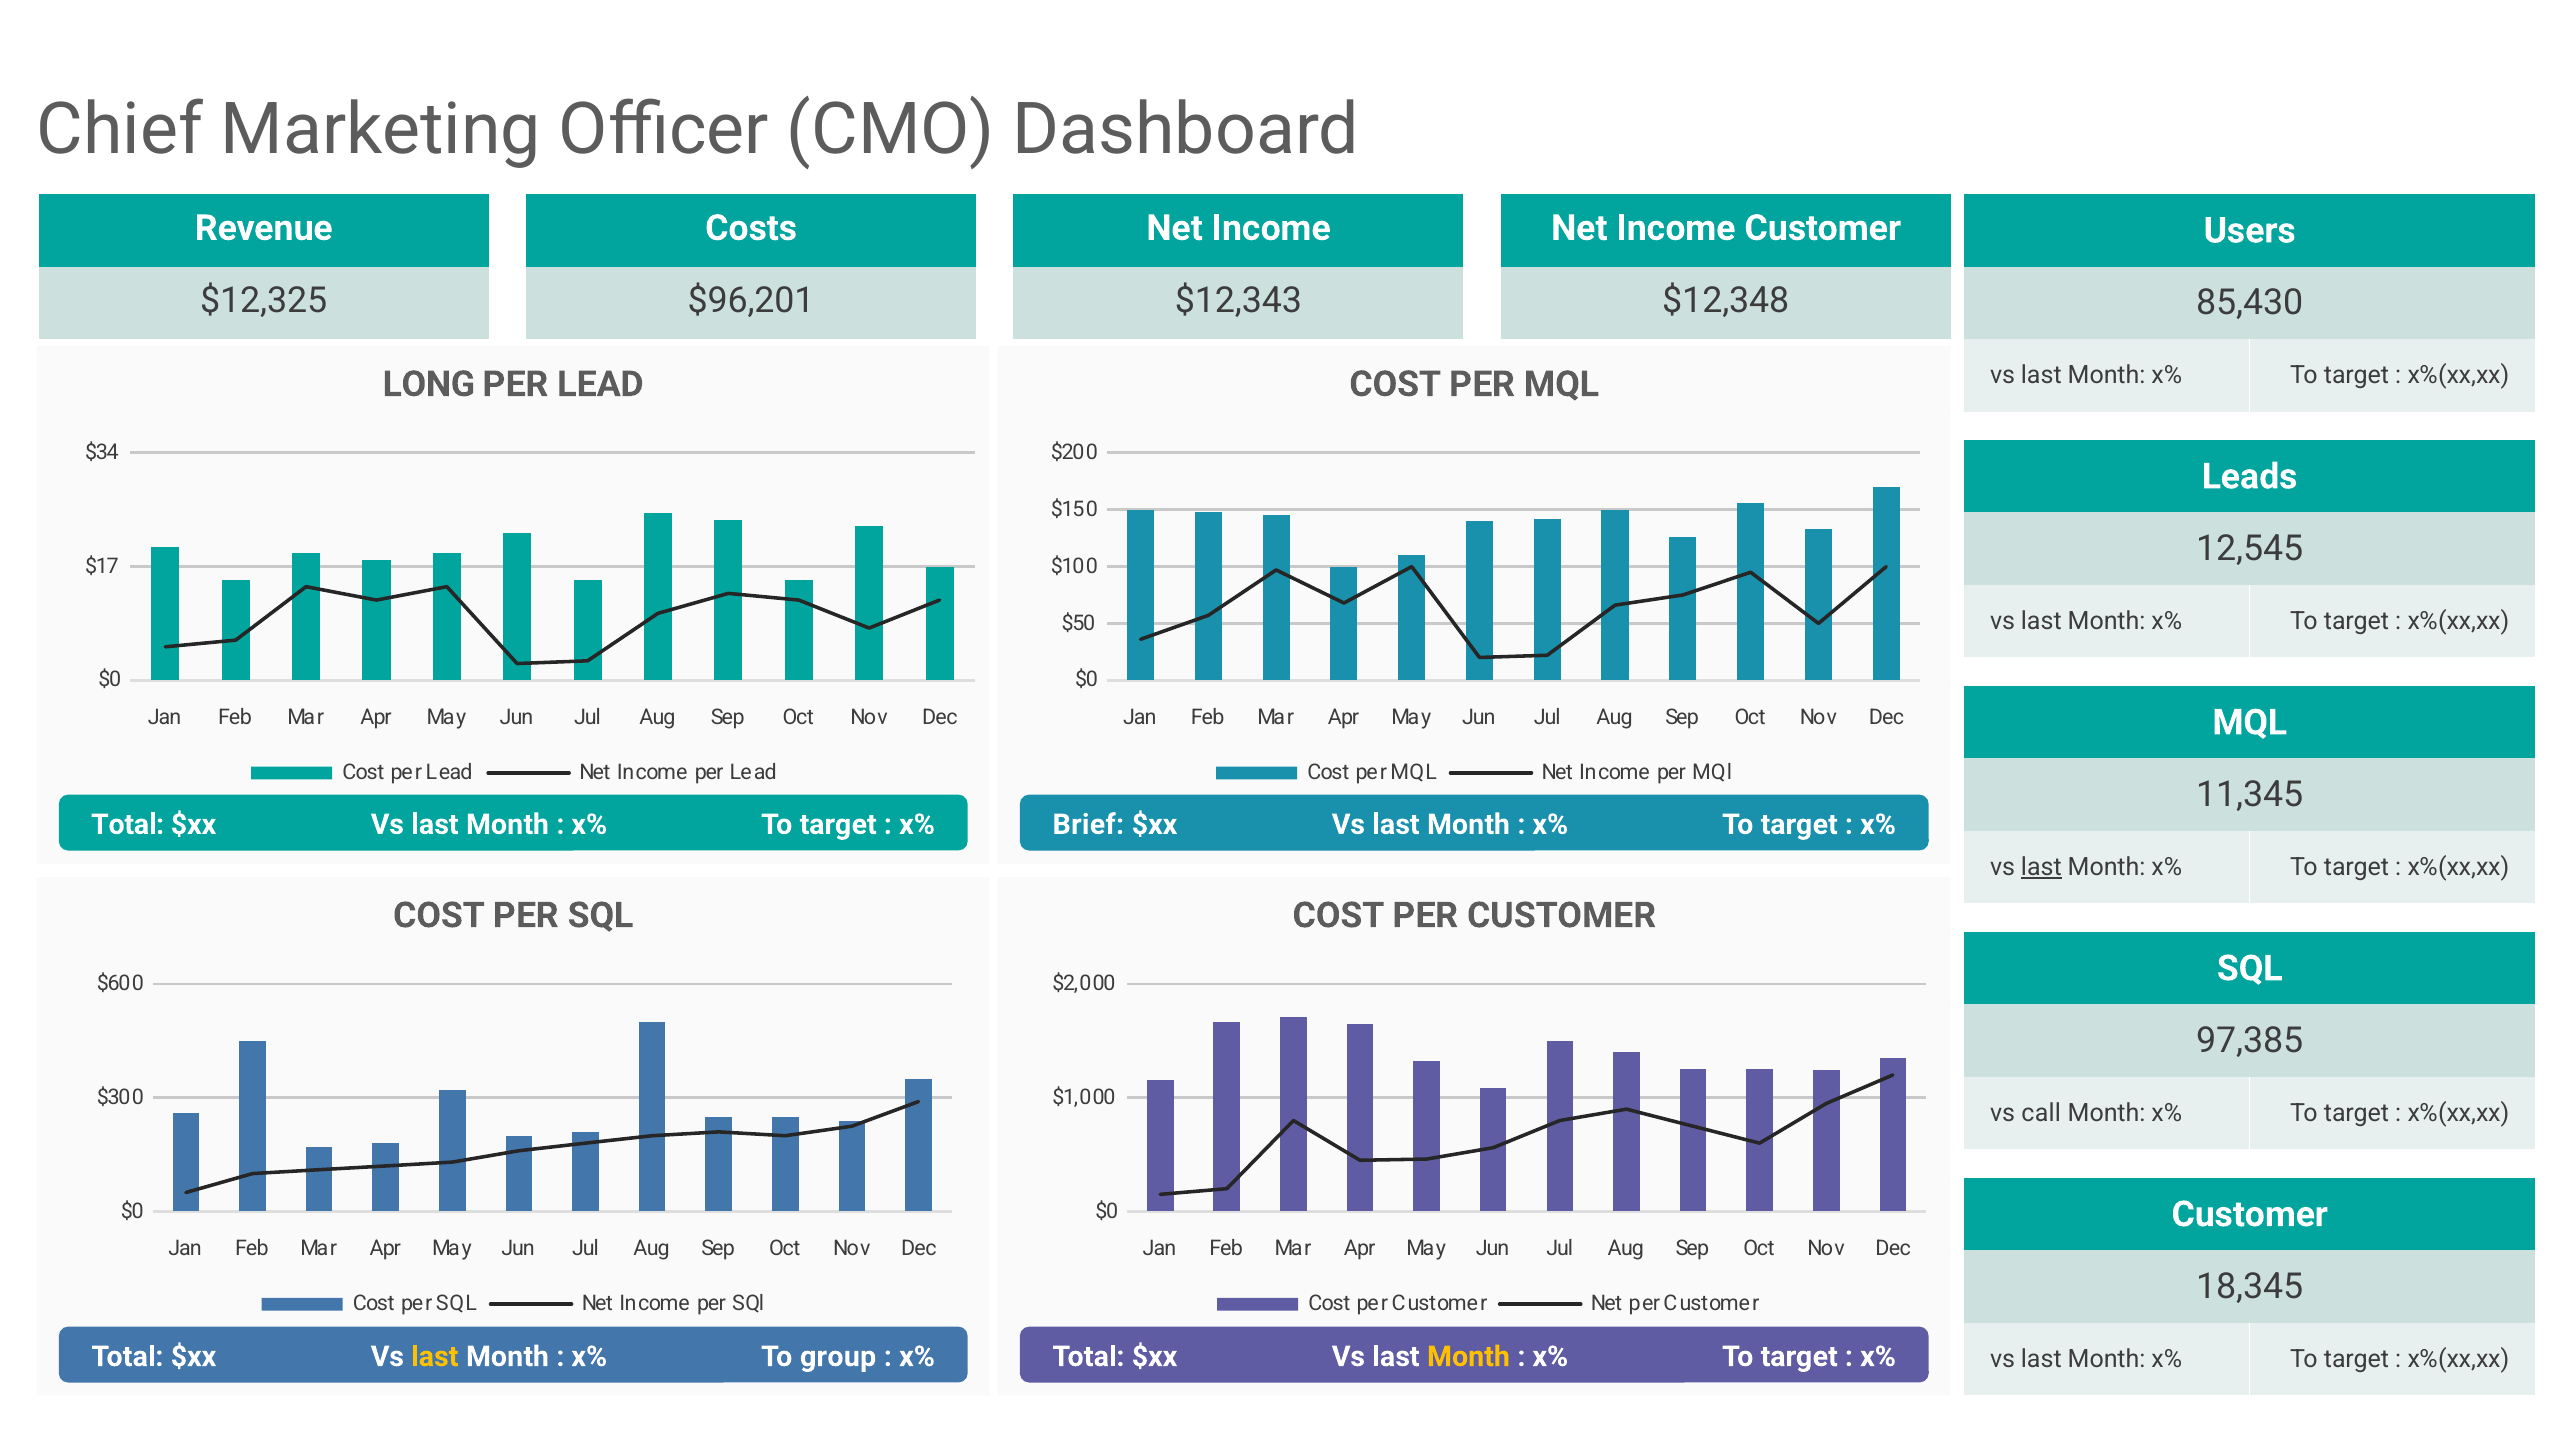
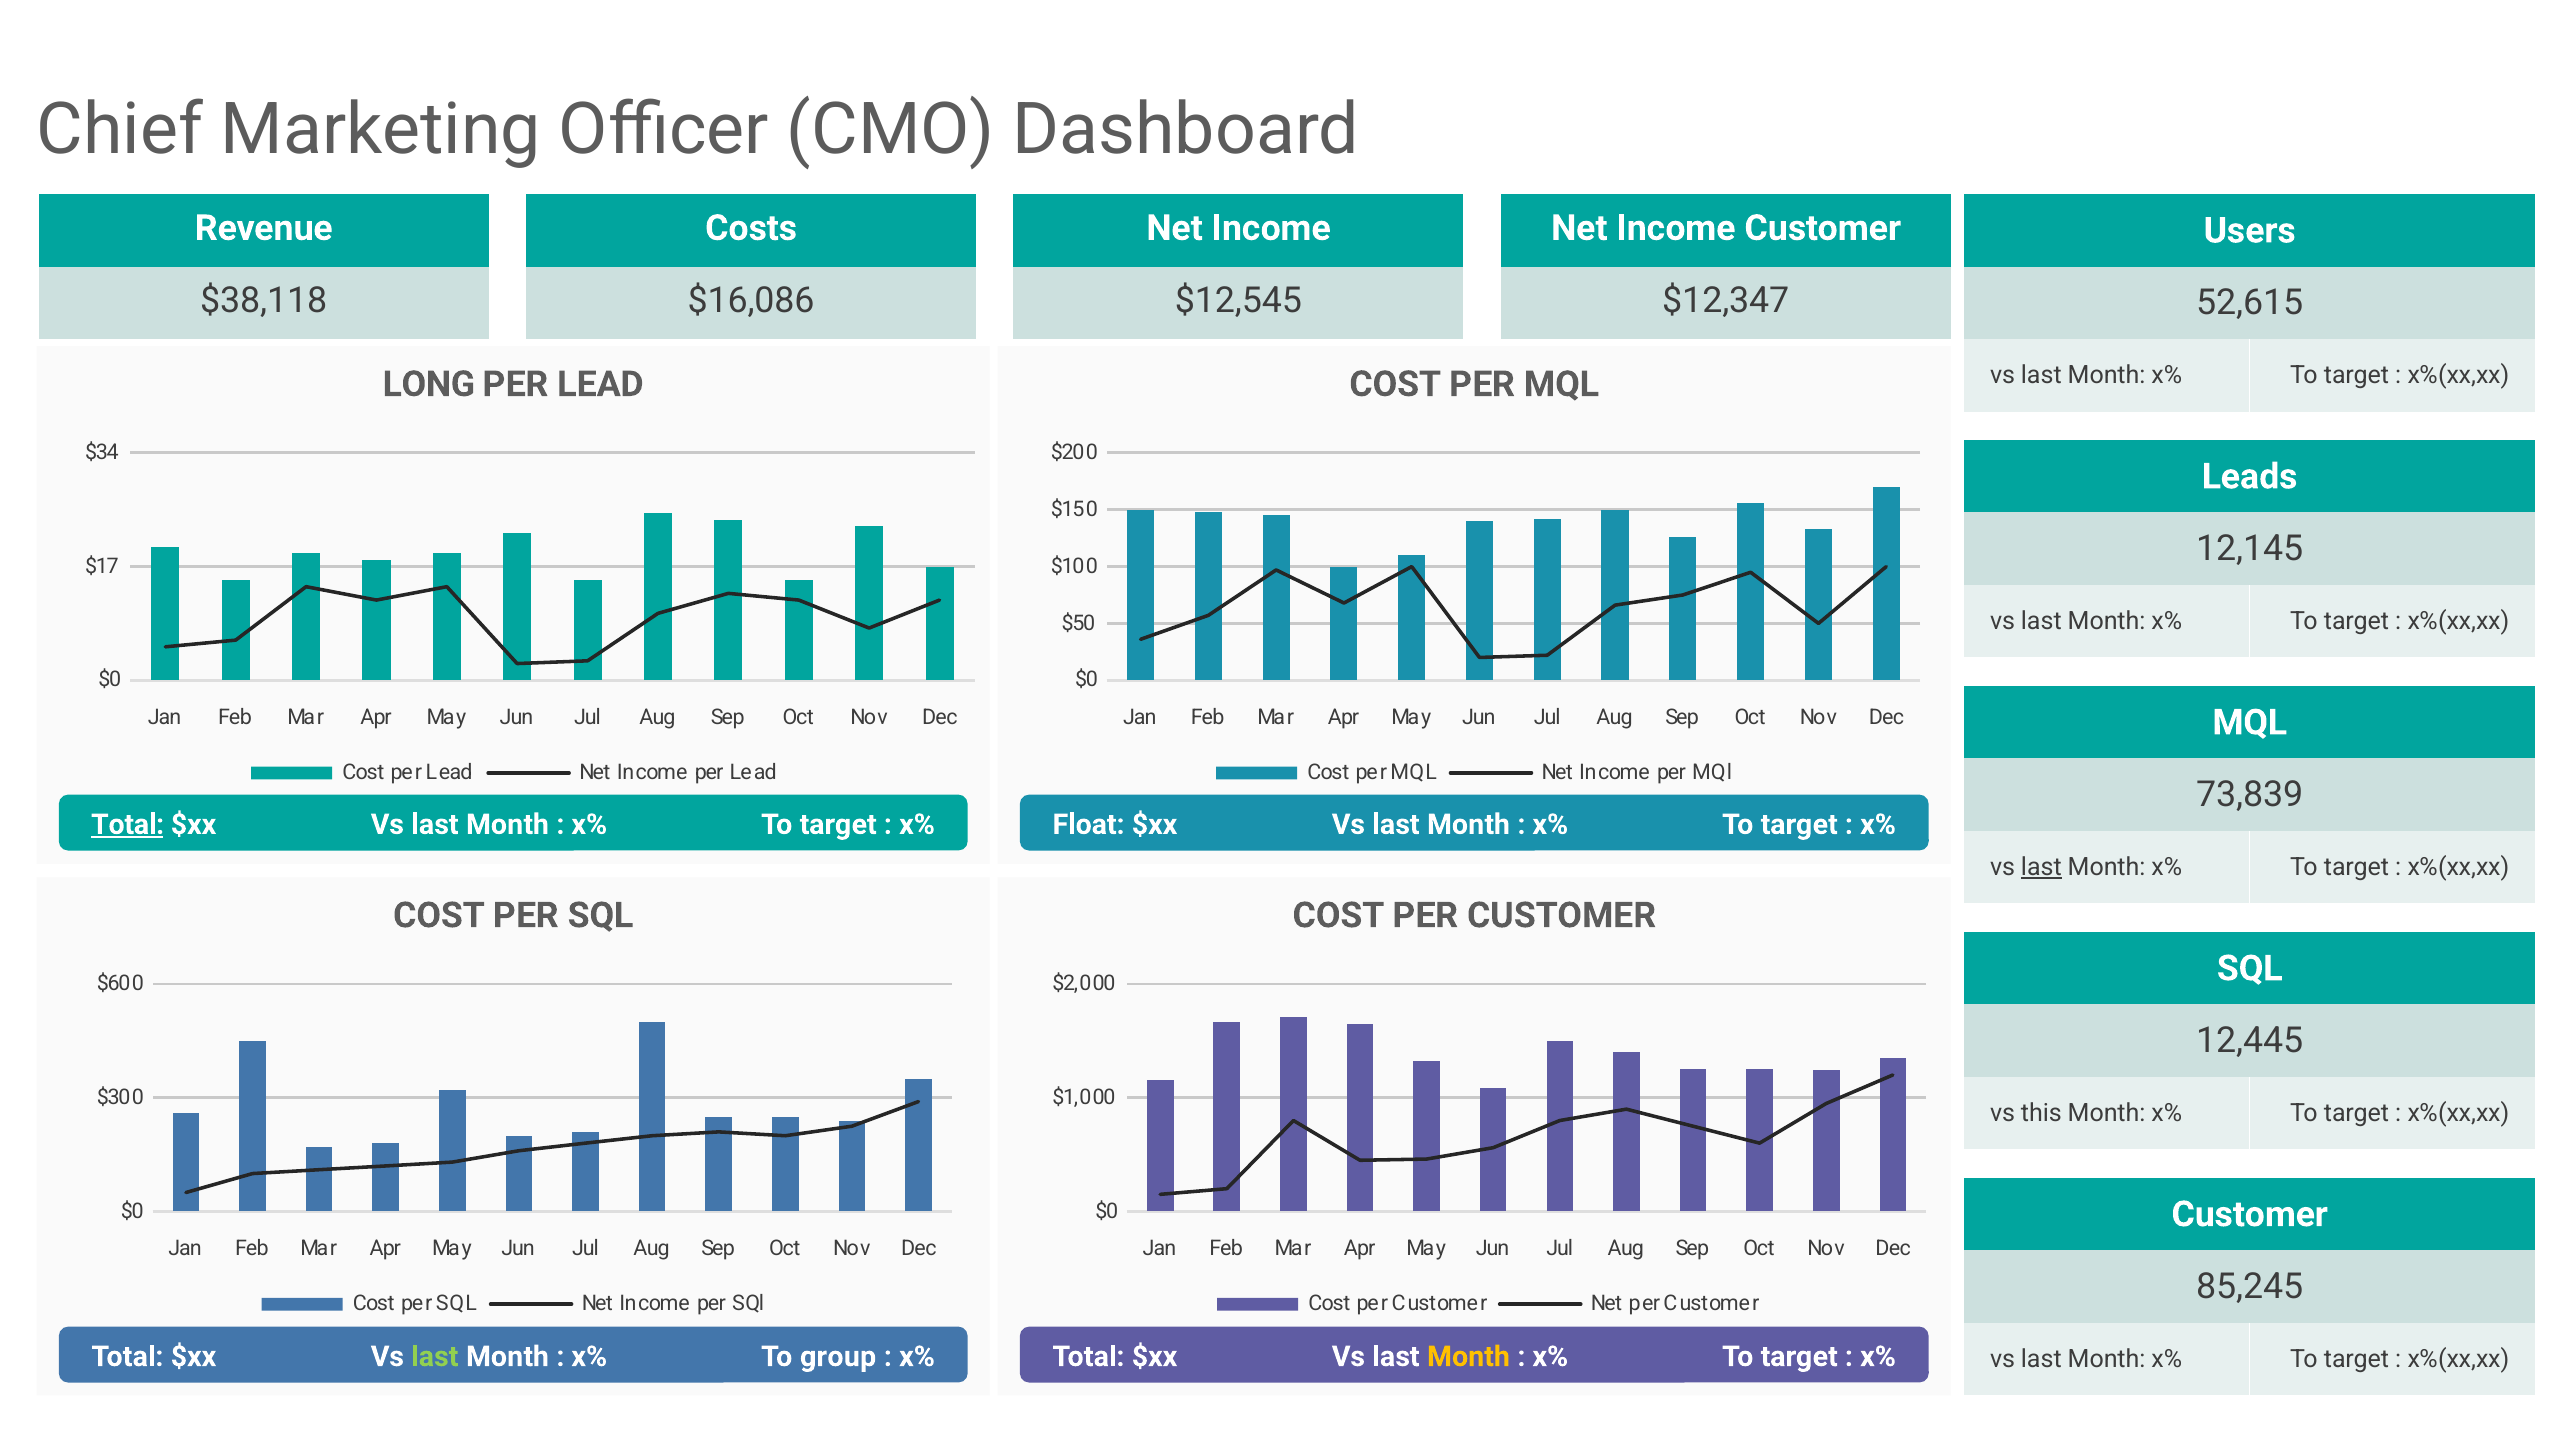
$12,325: $12,325 -> $38,118 (264, 301)
$96,201: $96,201 -> $16,086 (751, 301)
$12,343: $12,343 -> $12,545 (1238, 301)
$12,348: $12,348 -> $12,347 (1726, 301)
85,430: 85,430 -> 52,615 (2250, 303)
12,545: 12,545 -> 12,145 (2250, 549)
11,345: 11,345 -> 73,839 (2250, 795)
Total underline: none -> present (128, 825)
Brief: Brief -> Float (1089, 825)
97,385: 97,385 -> 12,445 (2250, 1041)
call: call -> this (2041, 1113)
18,345: 18,345 -> 85,245 (2250, 1287)
last colour: yellow -> light green (435, 1357)
